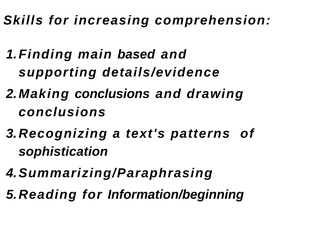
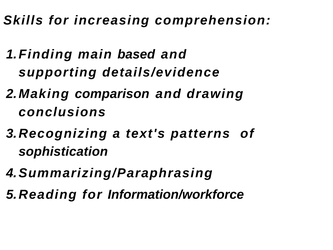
conclusions: conclusions -> comparison (112, 94)
Information/beginning: Information/beginning -> Information/workforce (176, 194)
